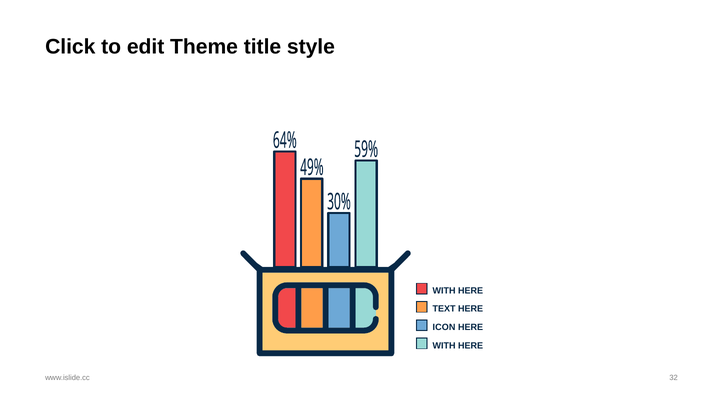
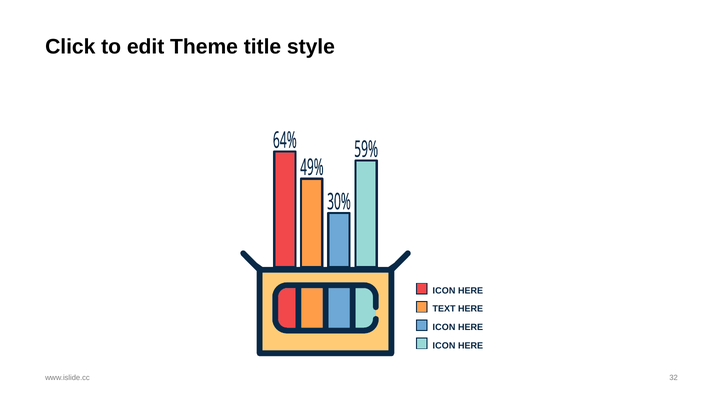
WITH: WITH -> ICON (444, 290)
WITH: WITH -> ICON (444, 345)
